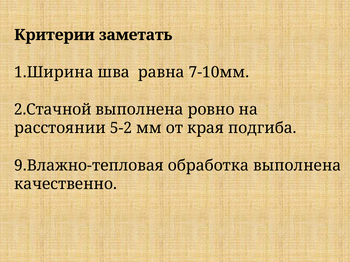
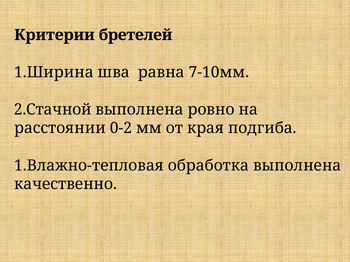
заметать: заметать -> бретелей (136, 35)
5-2: 5-2 -> 0-2 (121, 128)
9.Влажно-тепловая: 9.Влажно-тепловая -> 1.Влажно-тепловая (89, 166)
